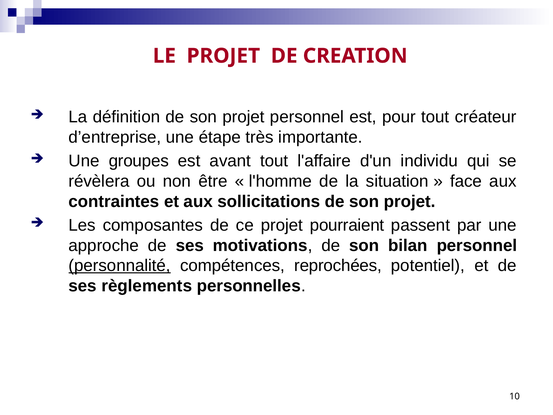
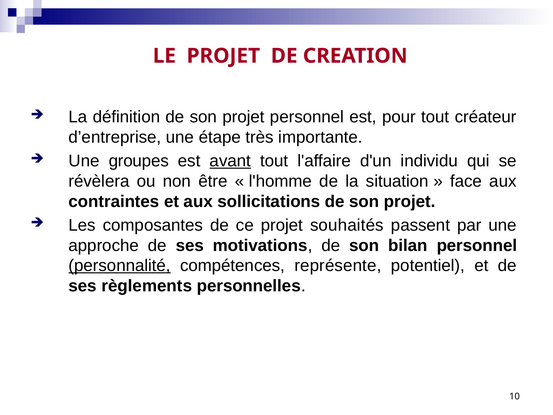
avant underline: none -> present (230, 161)
pourraient: pourraient -> souhaités (347, 225)
reprochées: reprochées -> représente (338, 266)
